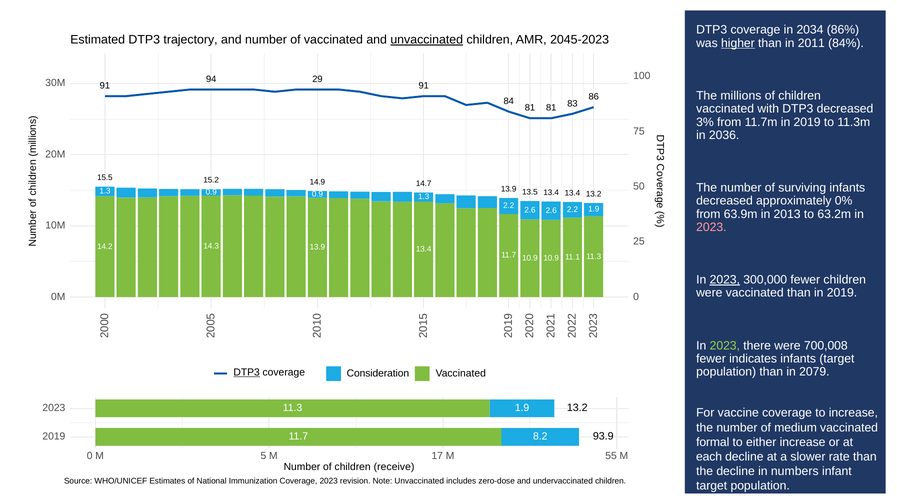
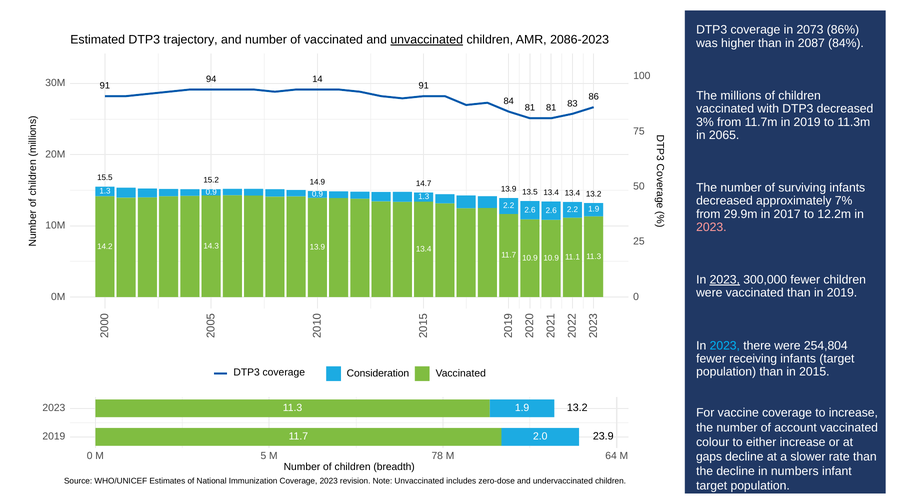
2034: 2034 -> 2073 (810, 30)
2045-2023: 2045-2023 -> 2086-2023 (580, 40)
higher underline: present -> none (738, 43)
2011: 2011 -> 2087 (811, 43)
29: 29 -> 14 (317, 79)
2036: 2036 -> 2065 (724, 135)
0%: 0% -> 7% (844, 201)
63.9m: 63.9m -> 29.9m (741, 214)
2013: 2013 -> 2017 (787, 214)
63.2m: 63.2m -> 12.2m (834, 214)
2023 colour: light green -> light blue (725, 346)
700,008: 700,008 -> 254,804 (826, 346)
indicates: indicates -> receiving (753, 359)
2079: 2079 -> 2015 (814, 372)
DTP3 underline: present -> none (247, 373)
medium: medium -> account (796, 428)
93.9: 93.9 -> 23.9 (603, 437)
8.2: 8.2 -> 2.0 (540, 437)
formal: formal -> colour (713, 443)
each: each -> gaps (709, 457)
17: 17 -> 78 (437, 457)
55: 55 -> 64 (611, 457)
receive: receive -> breadth (394, 468)
